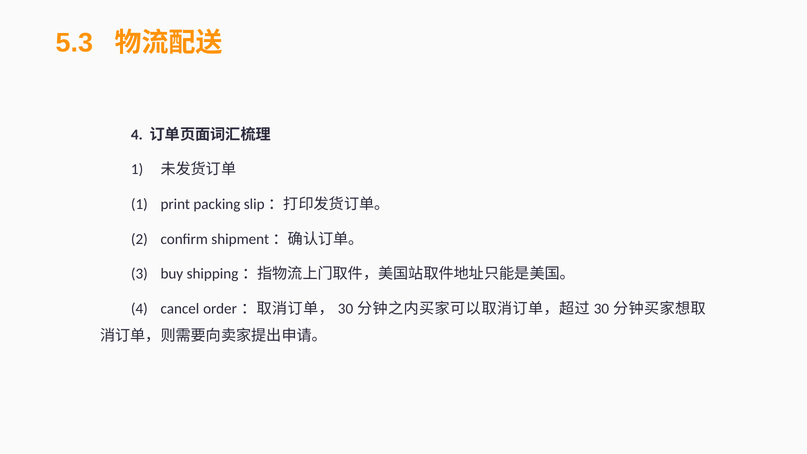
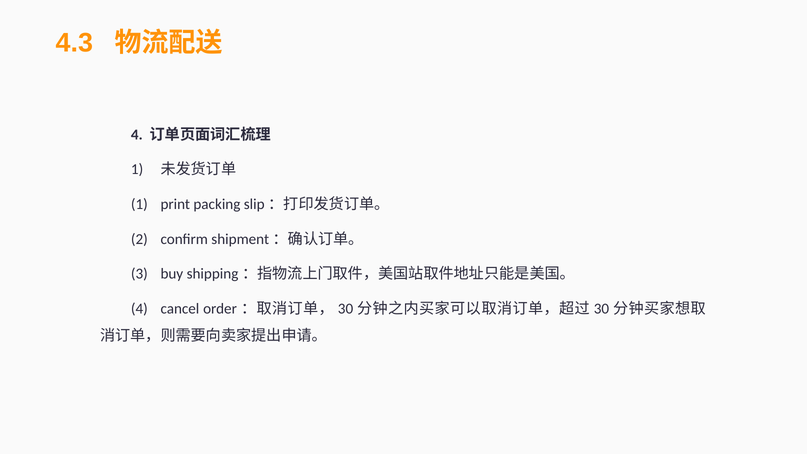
5.3: 5.3 -> 4.3 (75, 43)
